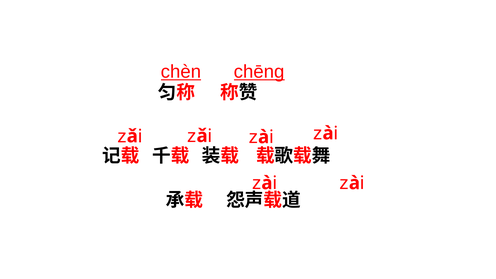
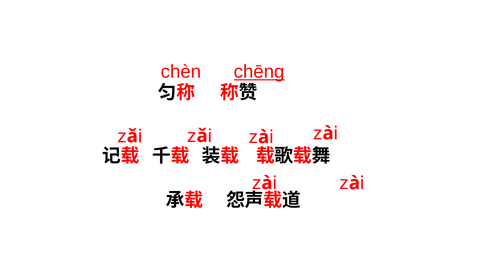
chèn underline: present -> none (181, 72)
